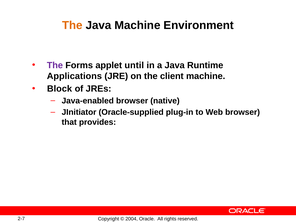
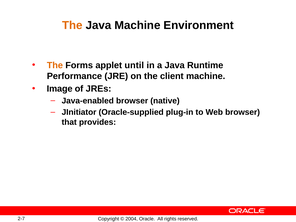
The colour: purple -> orange (55, 65)
Applications: Applications -> Performance (74, 76)
Block: Block -> Image (60, 89)
